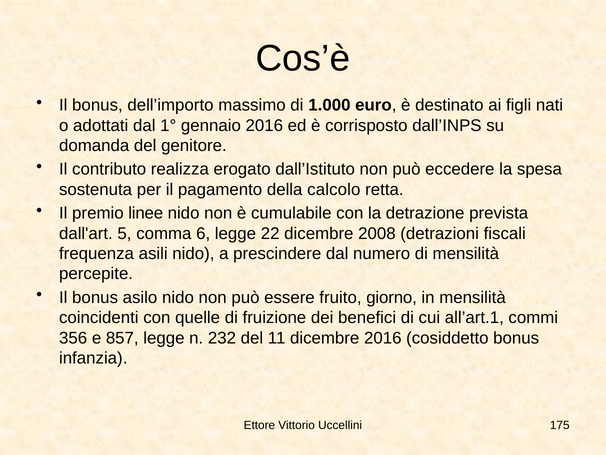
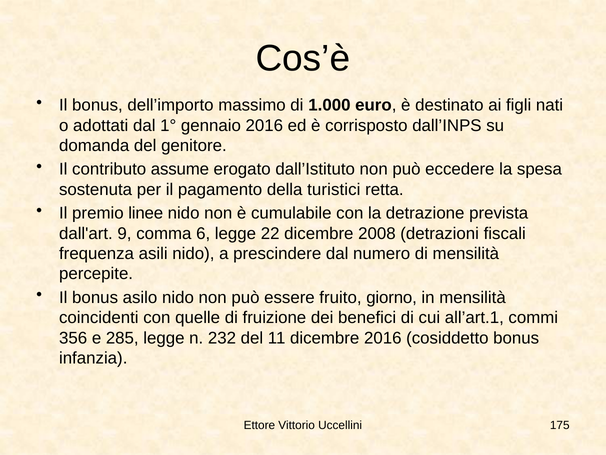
realizza: realizza -> assume (180, 169)
calcolo: calcolo -> turistici (334, 189)
5: 5 -> 9 (125, 233)
857: 857 -> 285 (122, 338)
